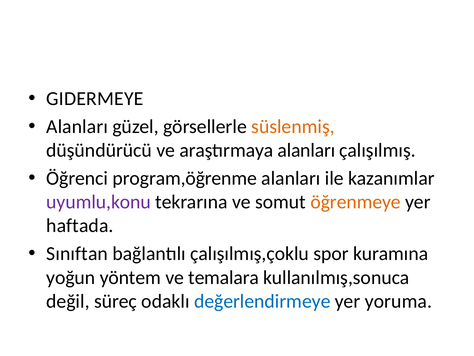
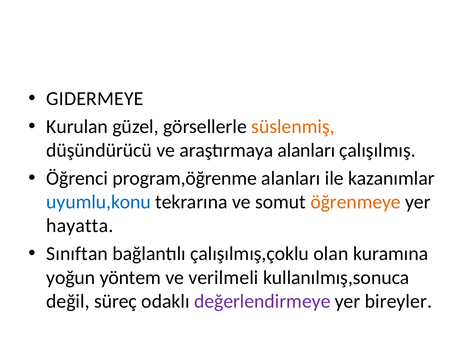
Alanları: Alanları -> Kurulan (77, 126)
uyumlu,konu colour: purple -> blue (99, 202)
haftada: haftada -> hayatta (80, 225)
spor: spor -> olan (331, 253)
temalara: temalara -> verilmeli (223, 277)
değerlendirmeye colour: blue -> purple (262, 301)
yoruma: yoruma -> bireyler (398, 301)
